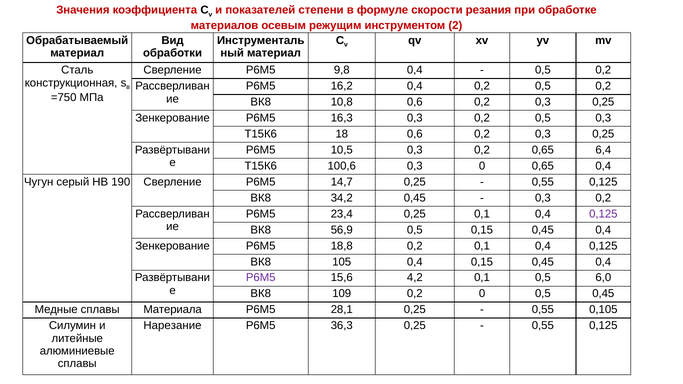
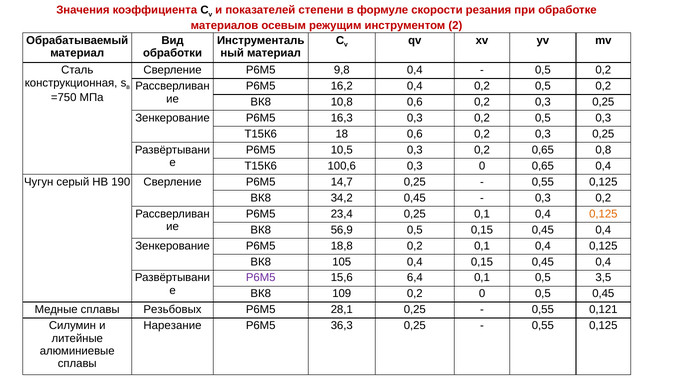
6,4: 6,4 -> 0,8 (603, 150)
0,125 colour: purple -> orange (603, 214)
4,2: 4,2 -> 6,4 (415, 278)
6,0: 6,0 -> 3,5 (603, 278)
Материала: Материала -> Резьбовых (173, 310)
0,105: 0,105 -> 0,121 (603, 310)
